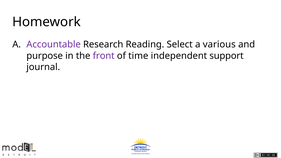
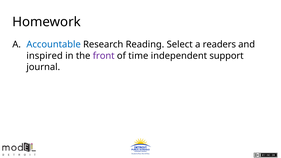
Accountable colour: purple -> blue (54, 45)
various: various -> readers (219, 45)
purpose: purpose -> inspired (45, 56)
